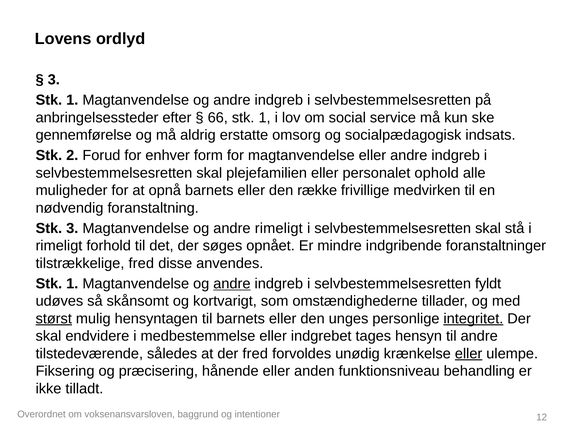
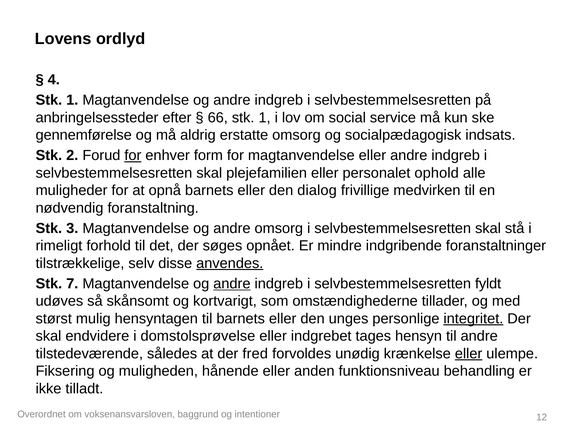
3: 3 -> 4 (54, 80)
for underline: none -> present (133, 155)
række: række -> dialog (317, 190)
andre rimeligt: rimeligt -> omsorg (279, 228)
tilstrækkelige fred: fred -> selv (141, 263)
anvendes underline: none -> present (230, 263)
1: 1 -> 7 (72, 283)
størst underline: present -> none (54, 318)
medbestemmelse: medbestemmelse -> domstolsprøvelse (198, 336)
præcisering: præcisering -> muligheden (158, 371)
